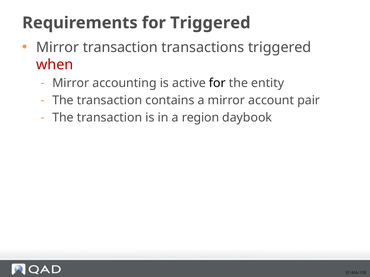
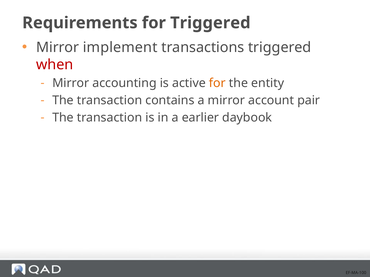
Mirror transaction: transaction -> implement (120, 48)
for colour: black -> orange (217, 83)
region: region -> earlier (200, 118)
